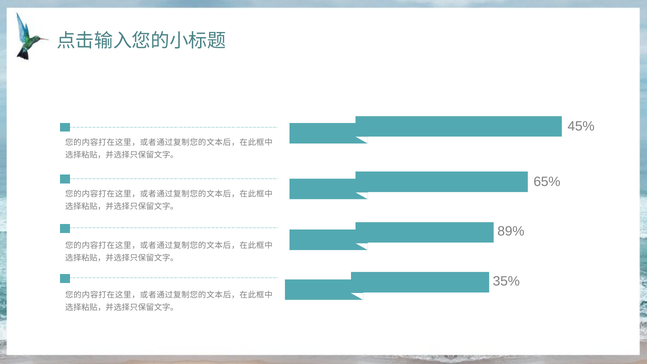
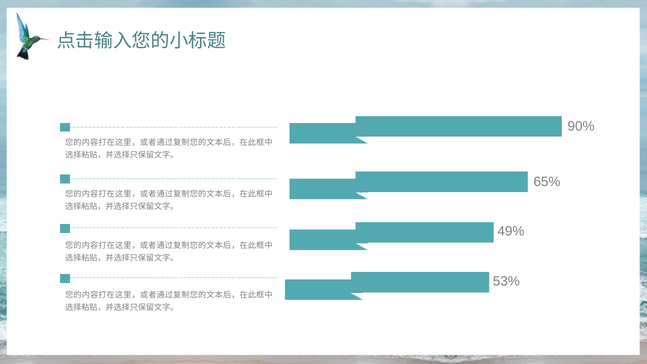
45%: 45% -> 90% (581, 126)
89%: 89% -> 49% (511, 231)
35%: 35% -> 53% (506, 281)
